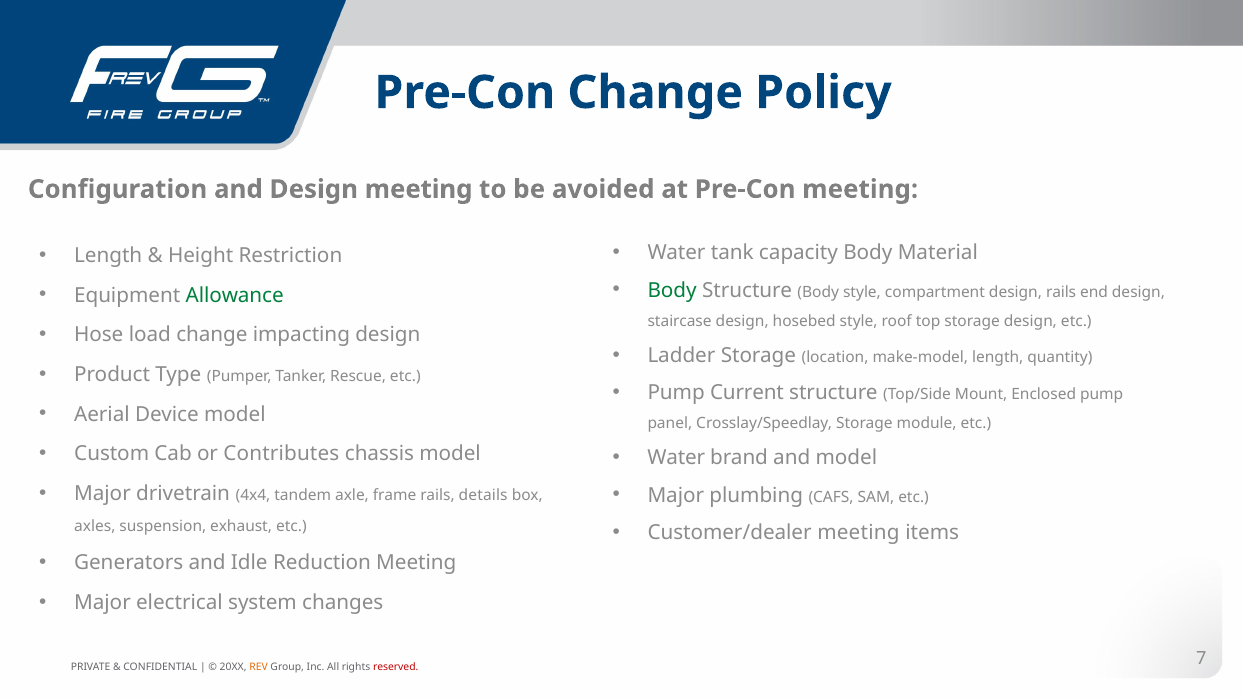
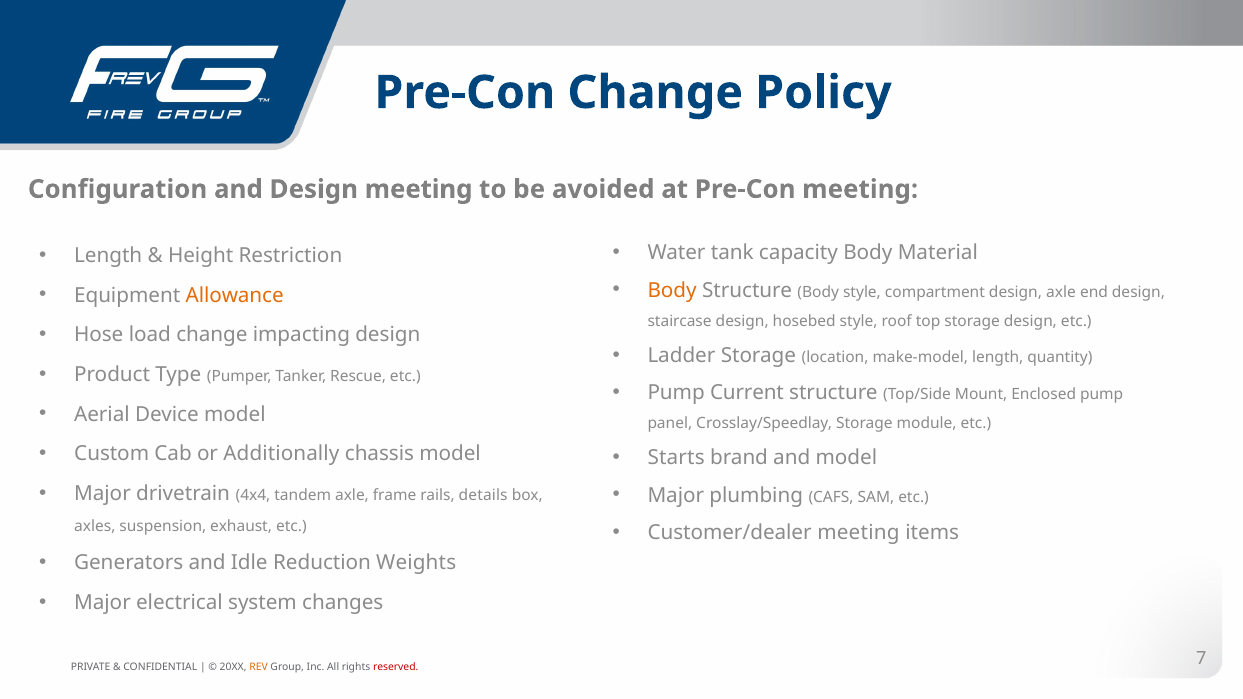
Body colour: green -> orange (672, 290)
design rails: rails -> axle (1061, 292)
Allowance colour: green -> orange (235, 295)
Contributes: Contributes -> Additionally (281, 454)
Water: Water -> Starts (676, 458)
Reduction Meeting: Meeting -> Weights (416, 563)
